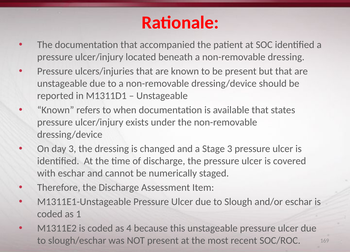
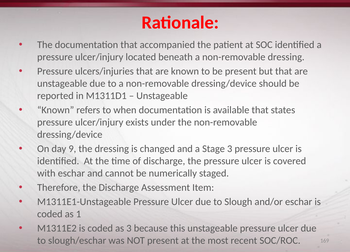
day 3: 3 -> 9 (72, 149)
as 4: 4 -> 3 (129, 228)
